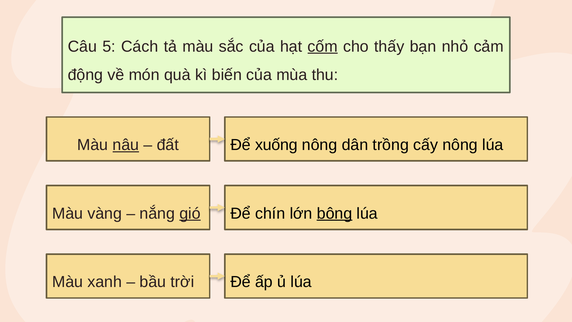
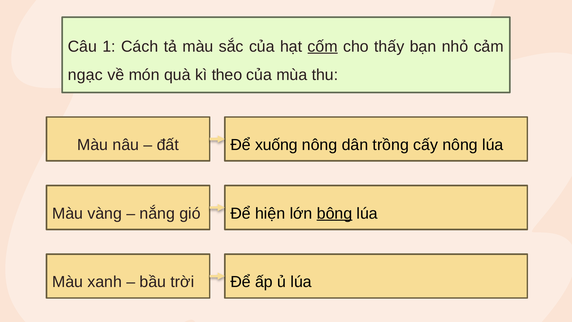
5: 5 -> 1 (109, 46)
động: động -> ngạc (85, 75)
biến: biến -> theo (227, 75)
nâu underline: present -> none (126, 145)
gió underline: present -> none (190, 213)
chín: chín -> hiện (270, 213)
